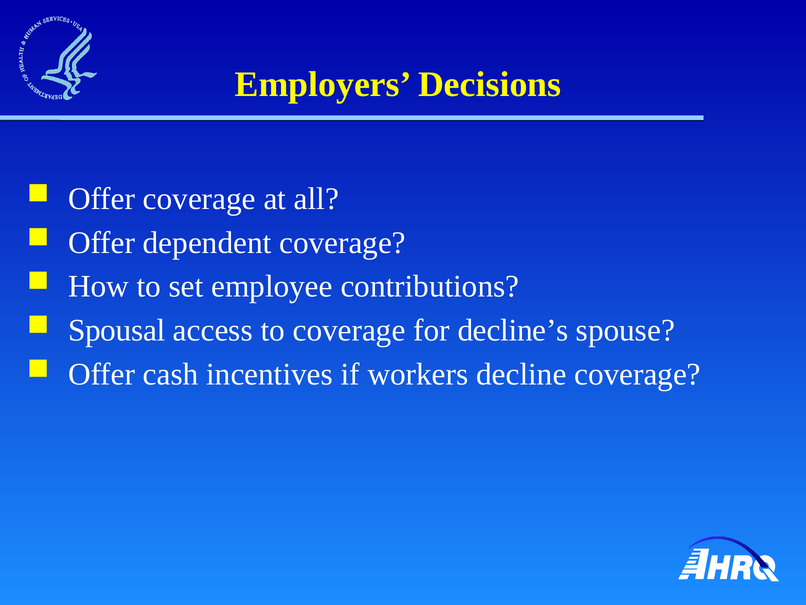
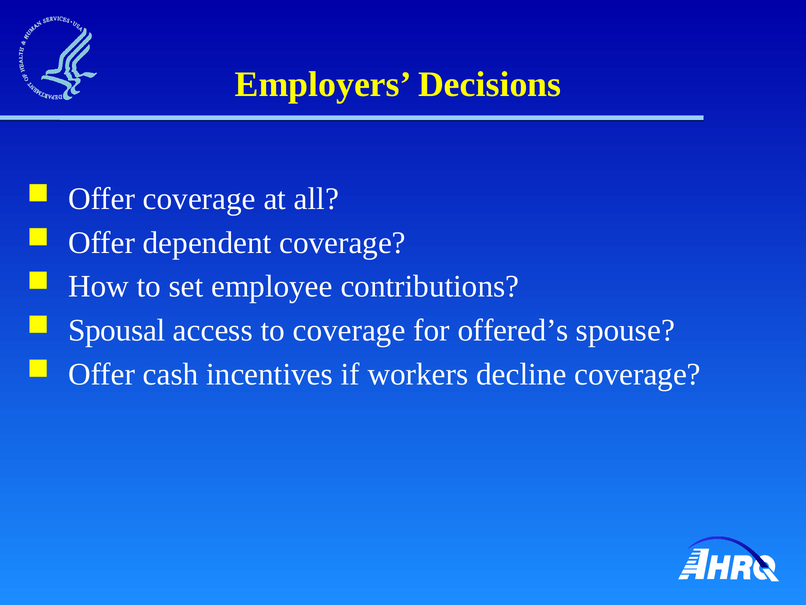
decline’s: decline’s -> offered’s (513, 330)
